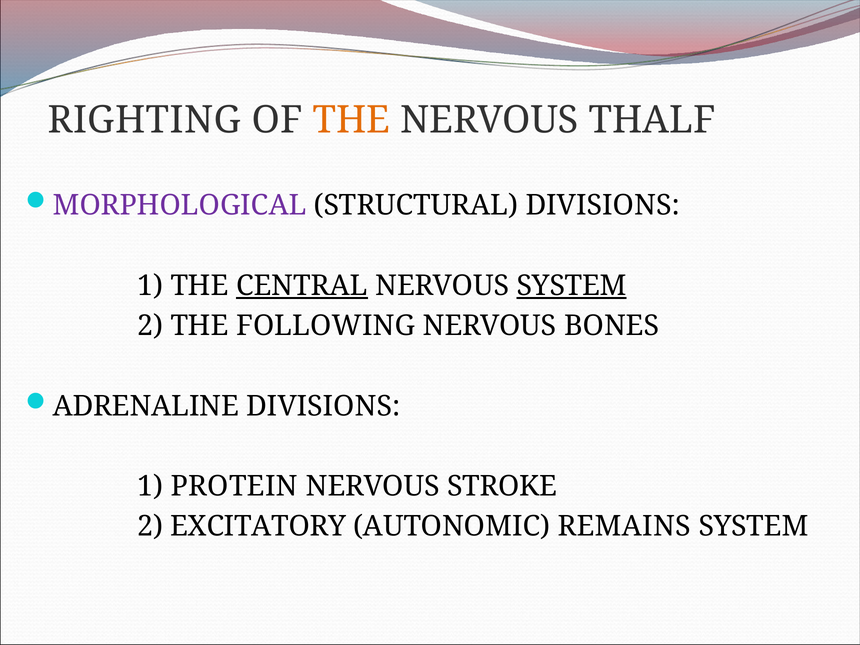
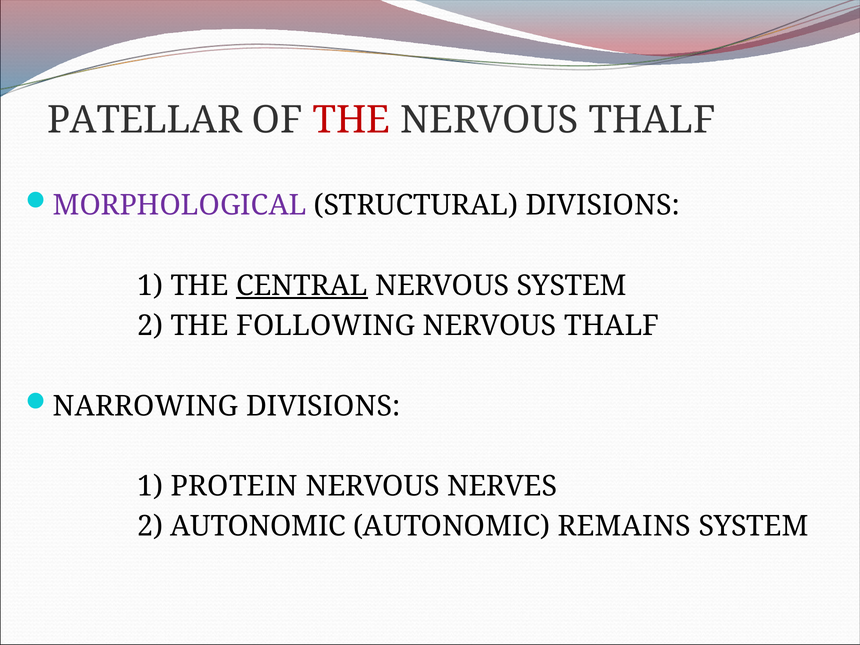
RIGHTING: RIGHTING -> PATELLAR (145, 120)
THE colour: orange -> red (351, 120)
SYSTEM underline: present -> none (572, 286)
BONES: BONES -> THALF (612, 326)
ADRENALINE: ADRENALINE -> NARROWING (146, 406)
STROKE: STROKE -> NERVES (502, 486)
EXCITATORY: EXCITATORY -> AUTONOMIC (258, 526)
